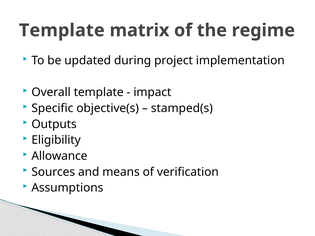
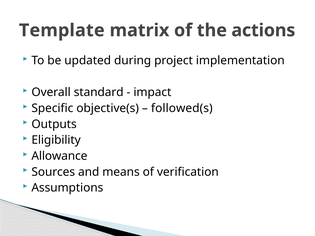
regime: regime -> actions (263, 30)
Overall template: template -> standard (99, 92)
stamped(s: stamped(s -> followed(s (182, 108)
